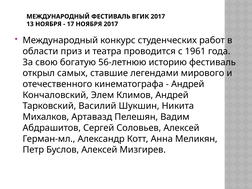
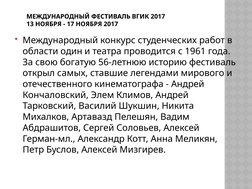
приз: приз -> один (71, 51)
